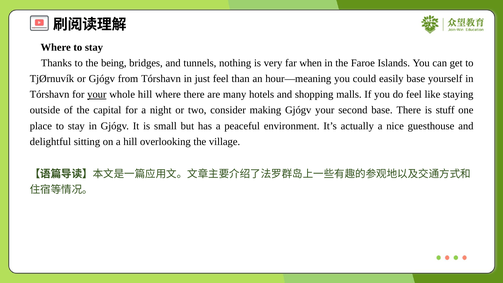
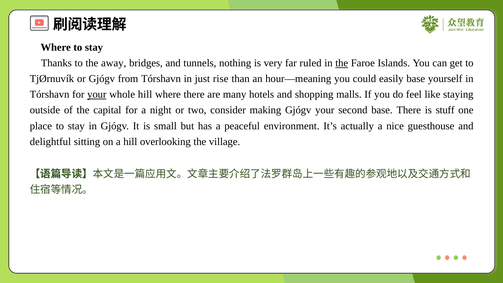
being: being -> away (114, 63)
when: when -> ruled (311, 63)
the underline: none -> present (342, 63)
just feel: feel -> rise (221, 79)
